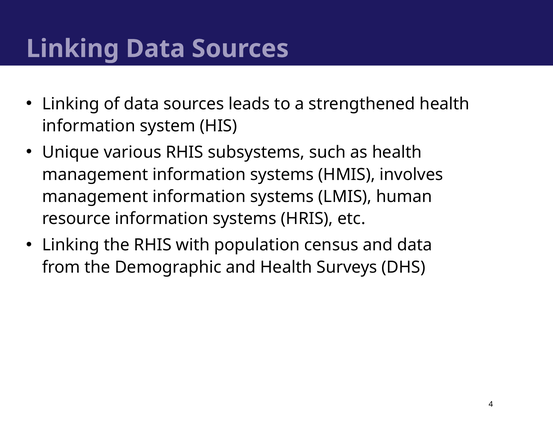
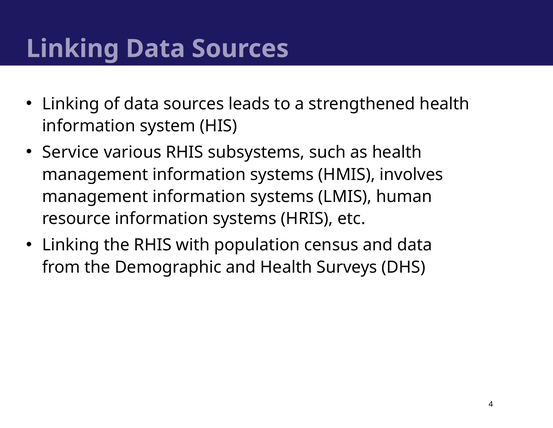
Unique: Unique -> Service (71, 152)
